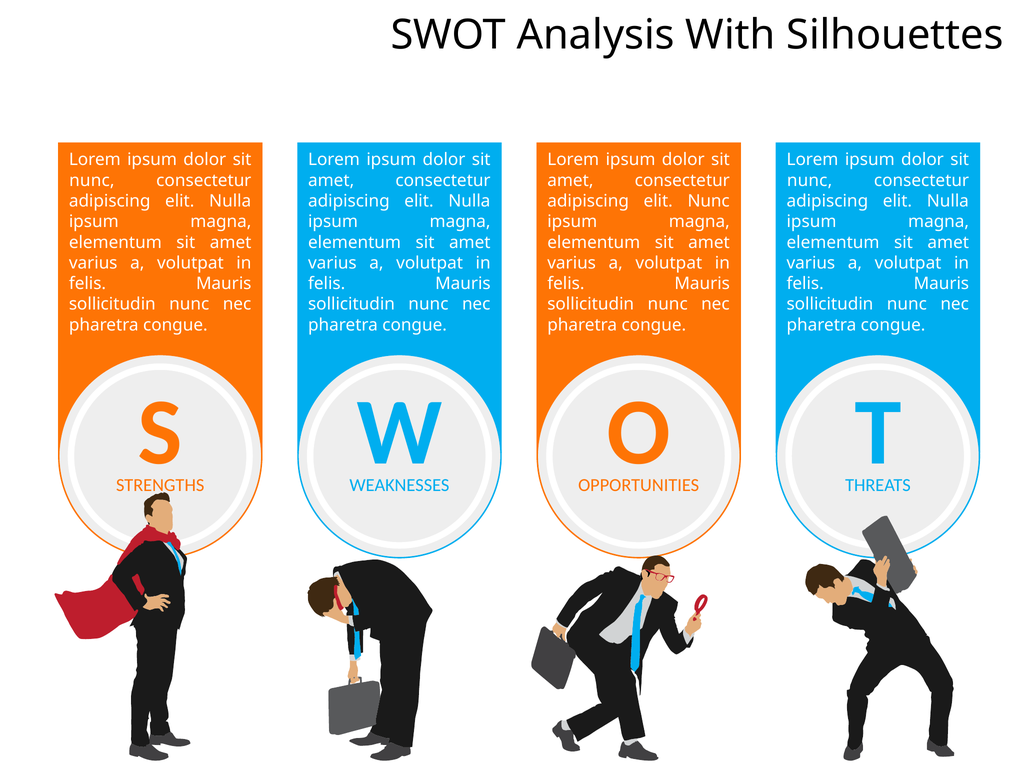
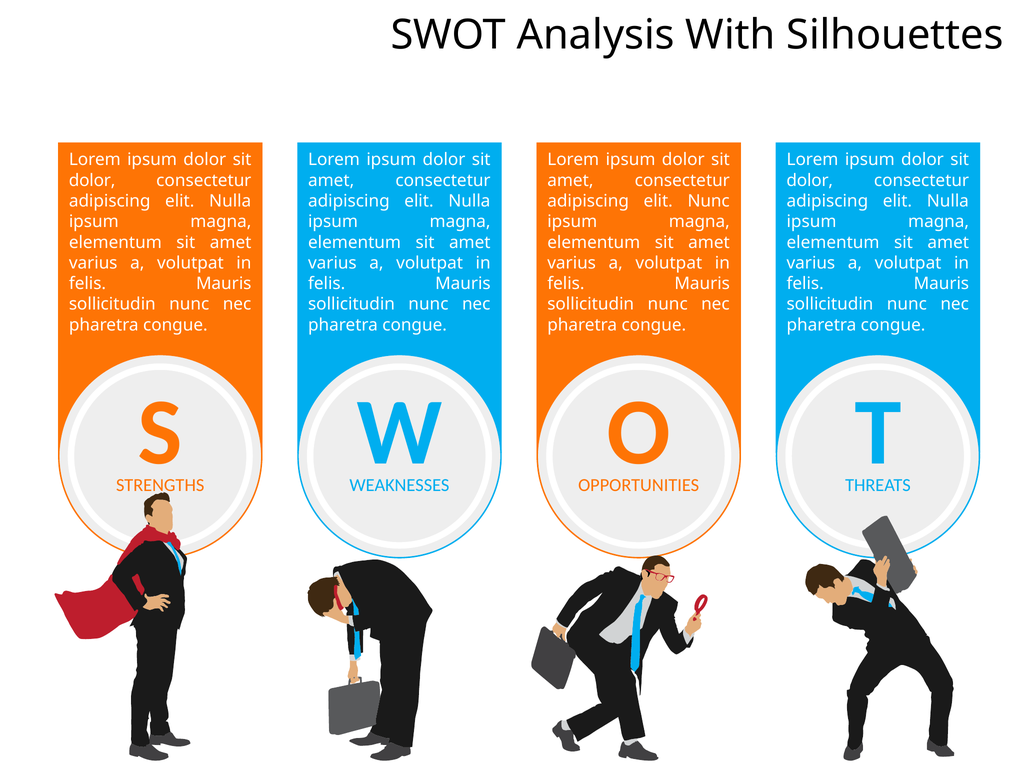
nunc: nunc -> dolor (92, 180)
nunc: nunc -> dolor (810, 180)
